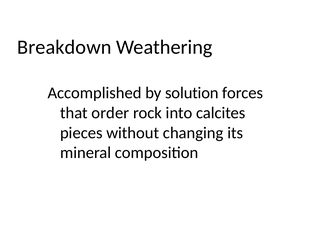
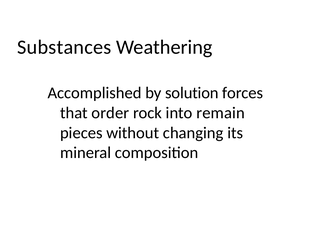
Breakdown: Breakdown -> Substances (64, 47)
calcites: calcites -> remain (221, 113)
